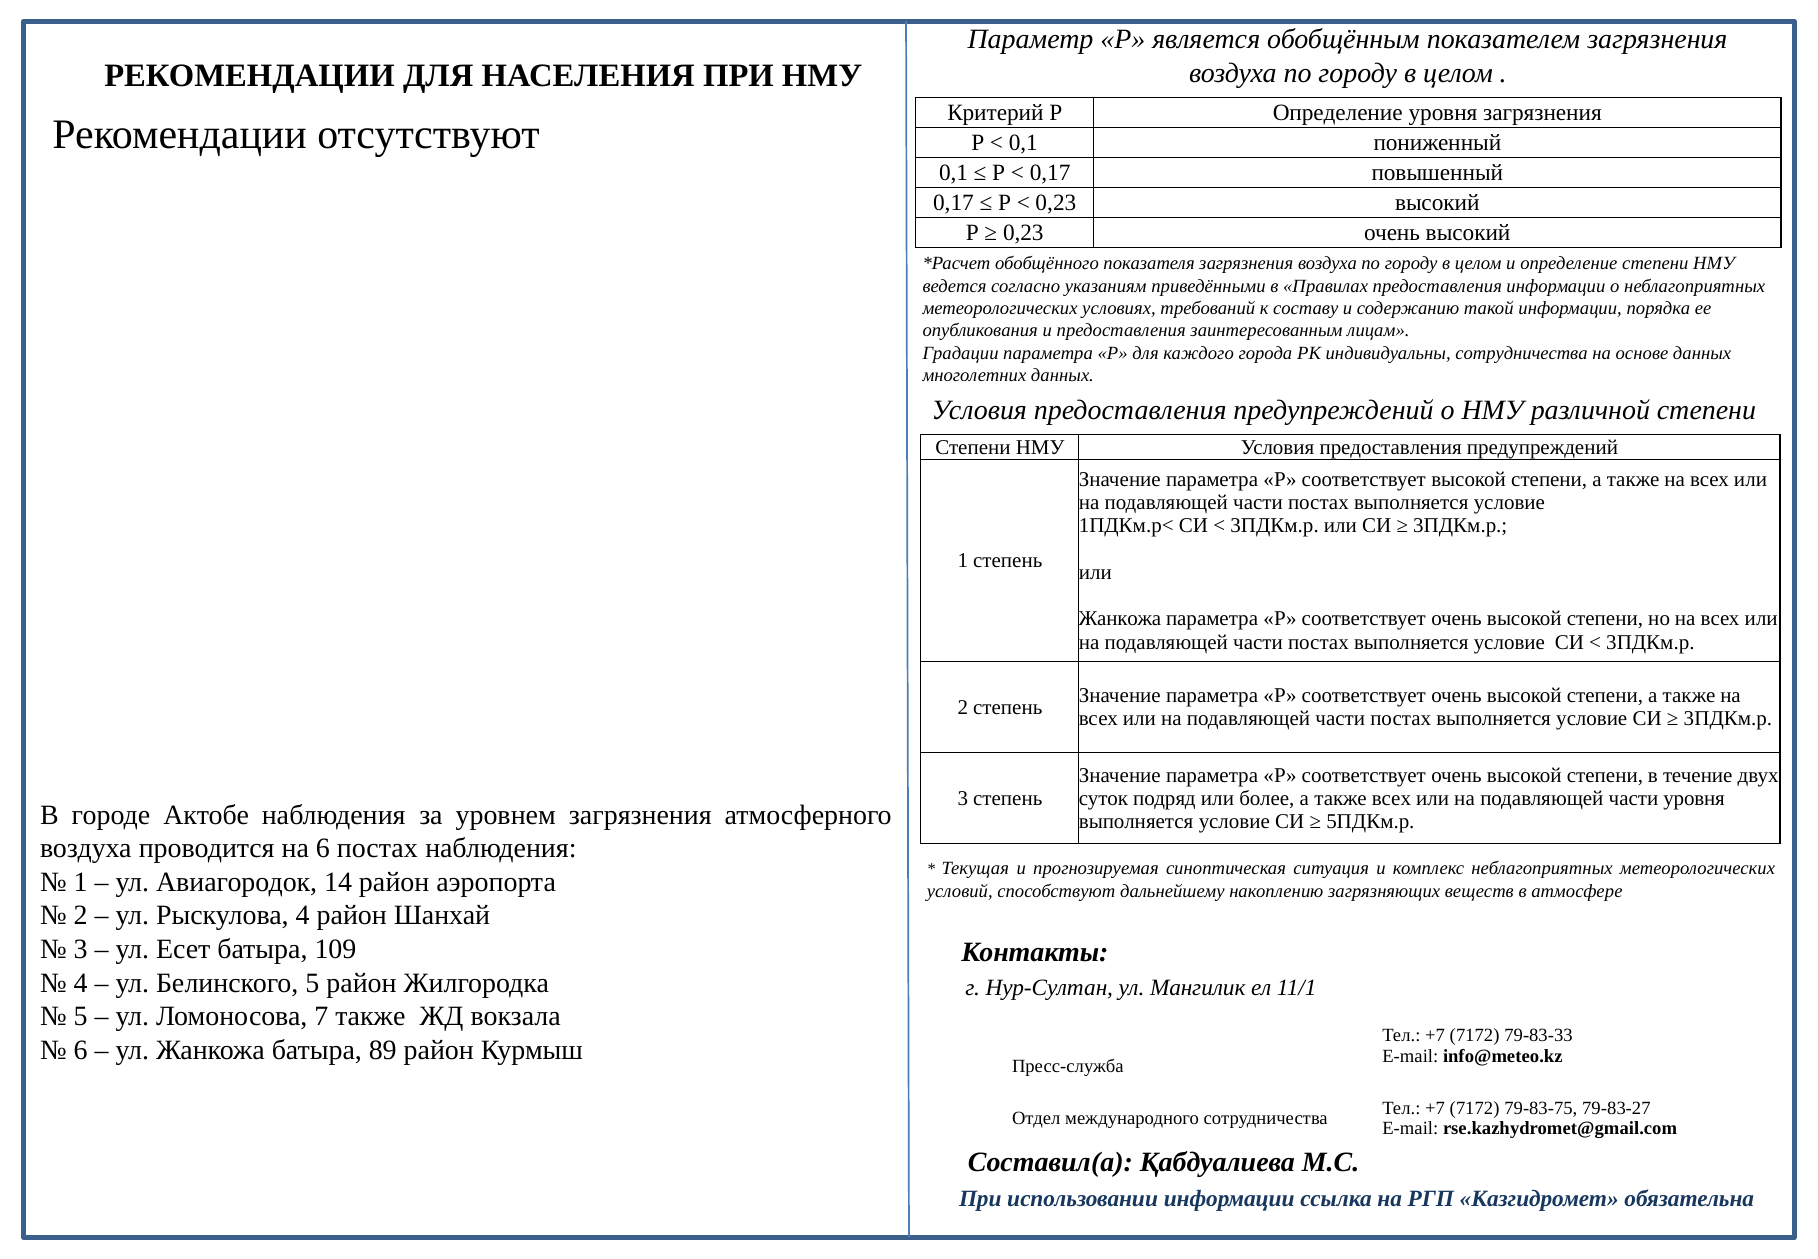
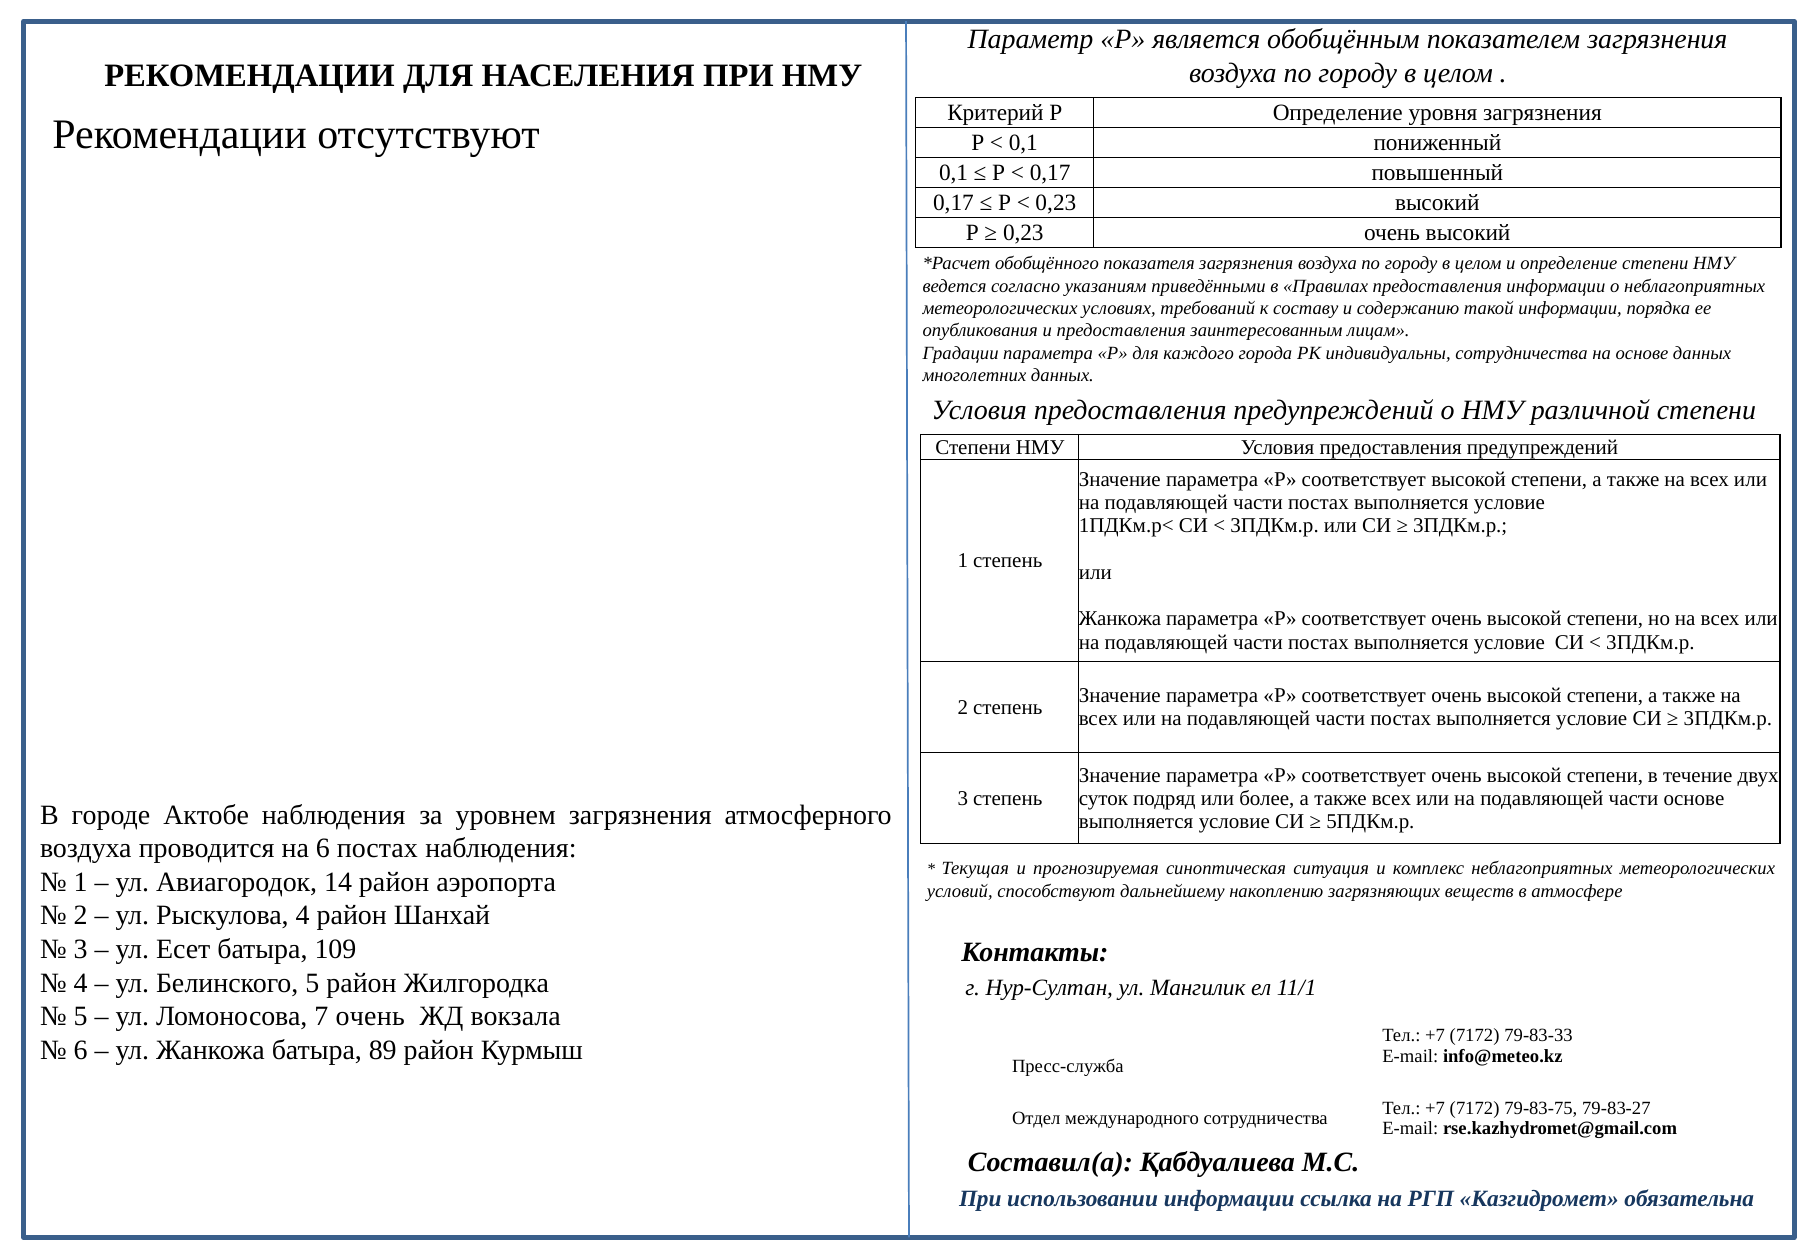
части уровня: уровня -> основе (1694, 798)
7 также: также -> очень (370, 1016)
